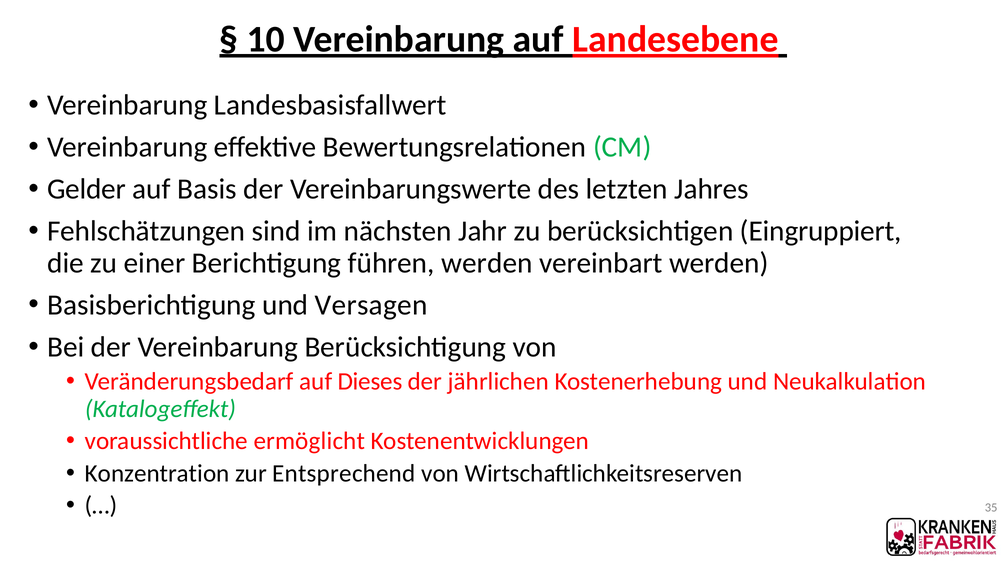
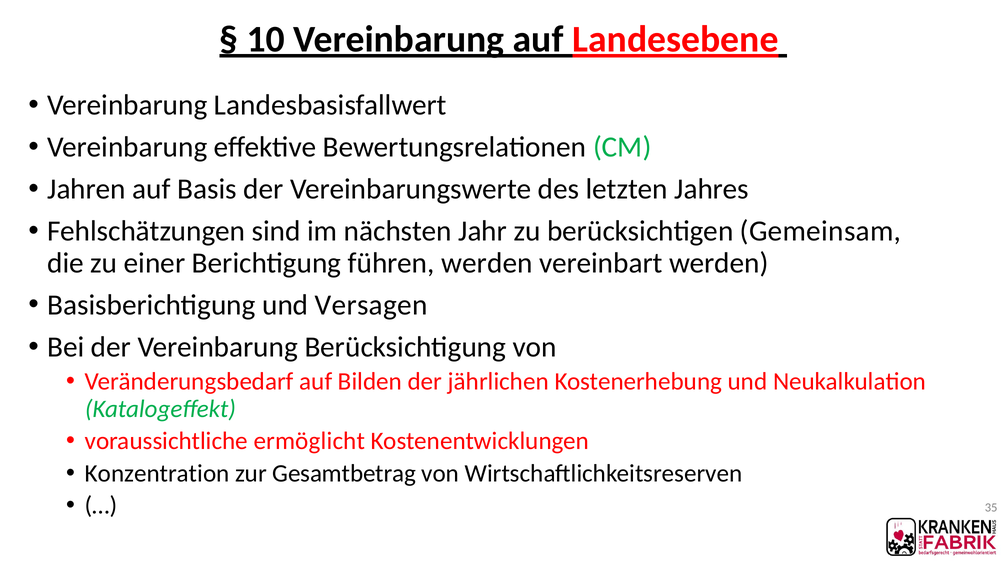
Gelder: Gelder -> Jahren (87, 189)
Eingruppiert: Eingruppiert -> Gemeinsam (821, 231)
Dieses: Dieses -> Bilden (370, 382)
Entsprechend: Entsprechend -> Gesamtbetrag (344, 474)
